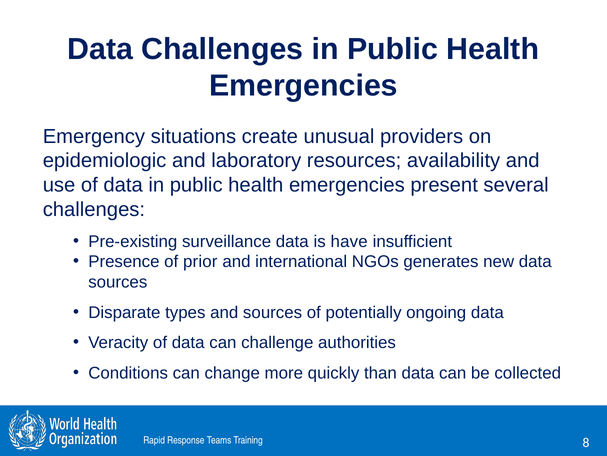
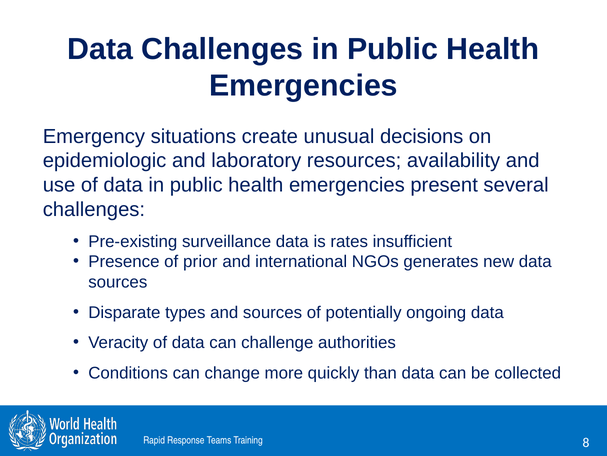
providers: providers -> decisions (422, 136)
have: have -> rates (349, 241)
